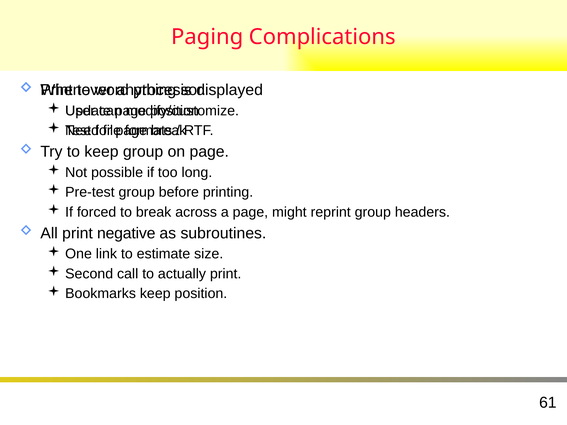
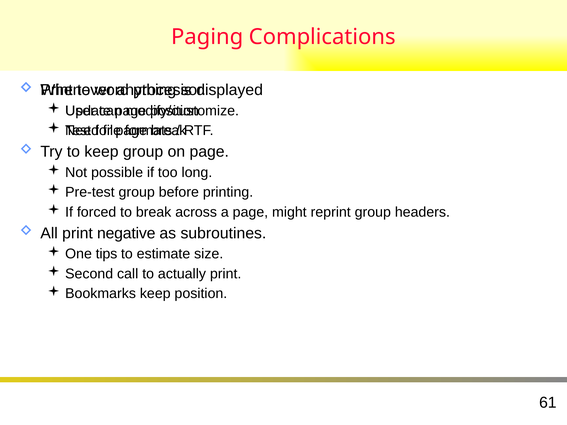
link: link -> tips (106, 254)
